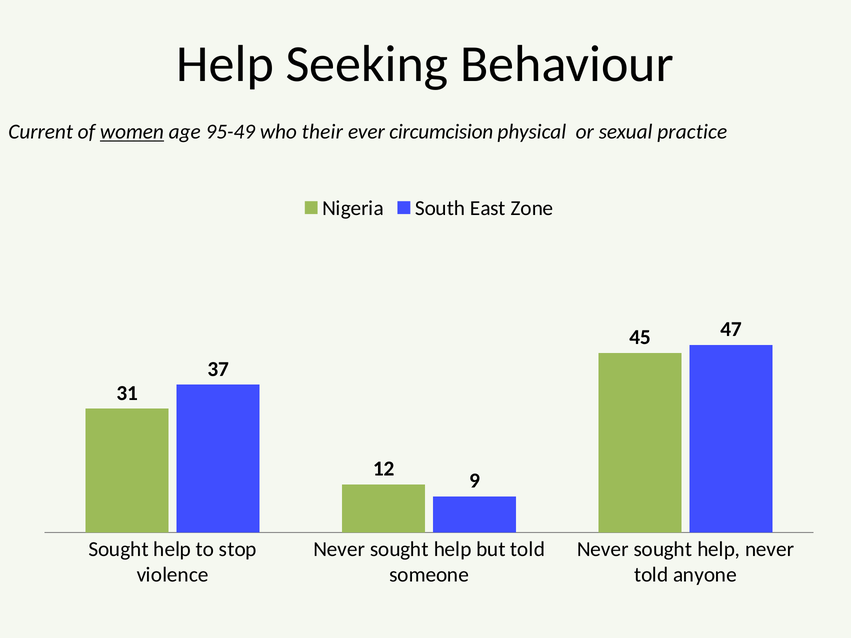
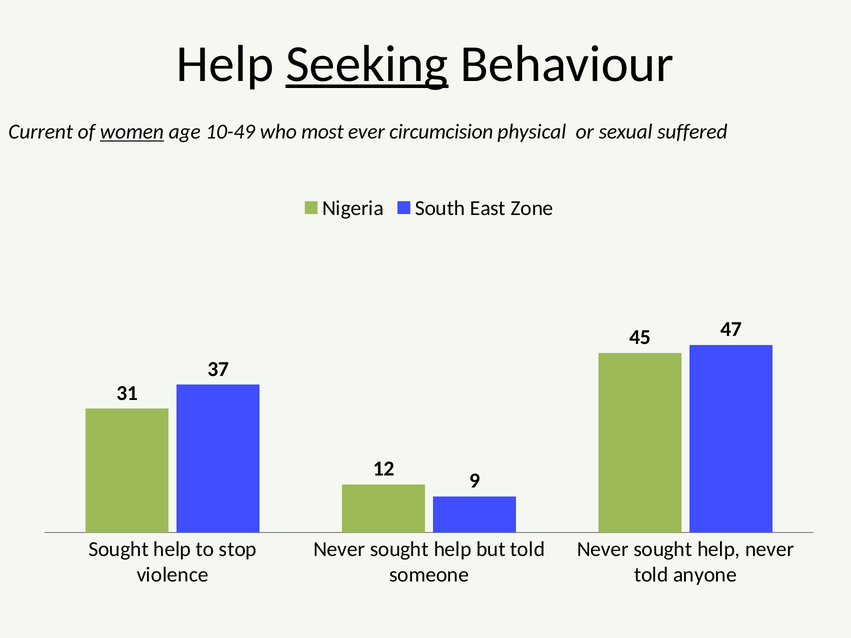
Seeking underline: none -> present (367, 64)
95-49: 95-49 -> 10-49 (230, 132)
their: their -> most (323, 132)
practice: practice -> suffered (692, 132)
